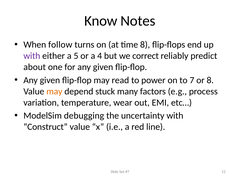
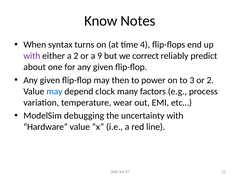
follow: follow -> syntax (60, 45)
time 8: 8 -> 4 (145, 45)
a 5: 5 -> 2 (76, 56)
4: 4 -> 9 (100, 56)
read: read -> then (120, 80)
7: 7 -> 3 (192, 80)
or 8: 8 -> 2 (210, 80)
may colour: orange -> blue (54, 91)
stuck: stuck -> clock (105, 91)
Construct: Construct -> Hardware (46, 127)
